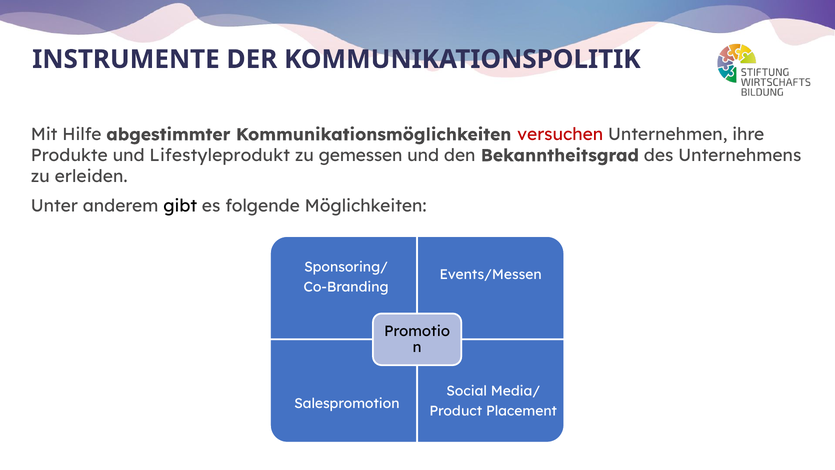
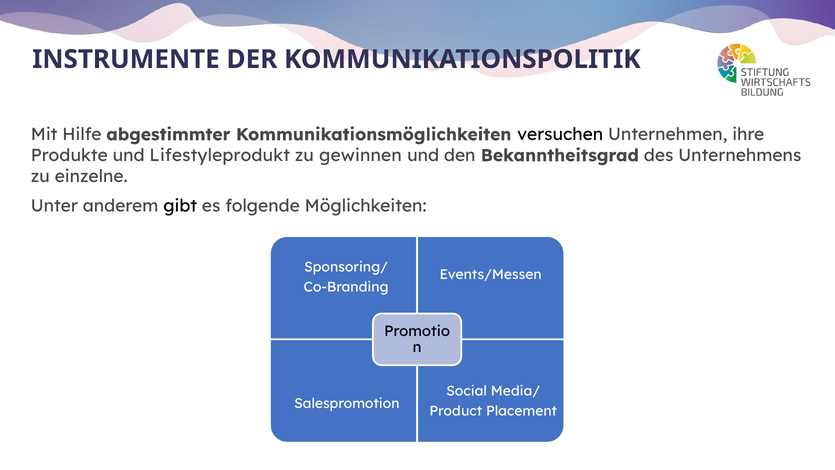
versuchen colour: red -> black (560, 134)
gemessen: gemessen -> gewinnen (360, 155)
erleiden: erleiden -> einzelne (91, 176)
